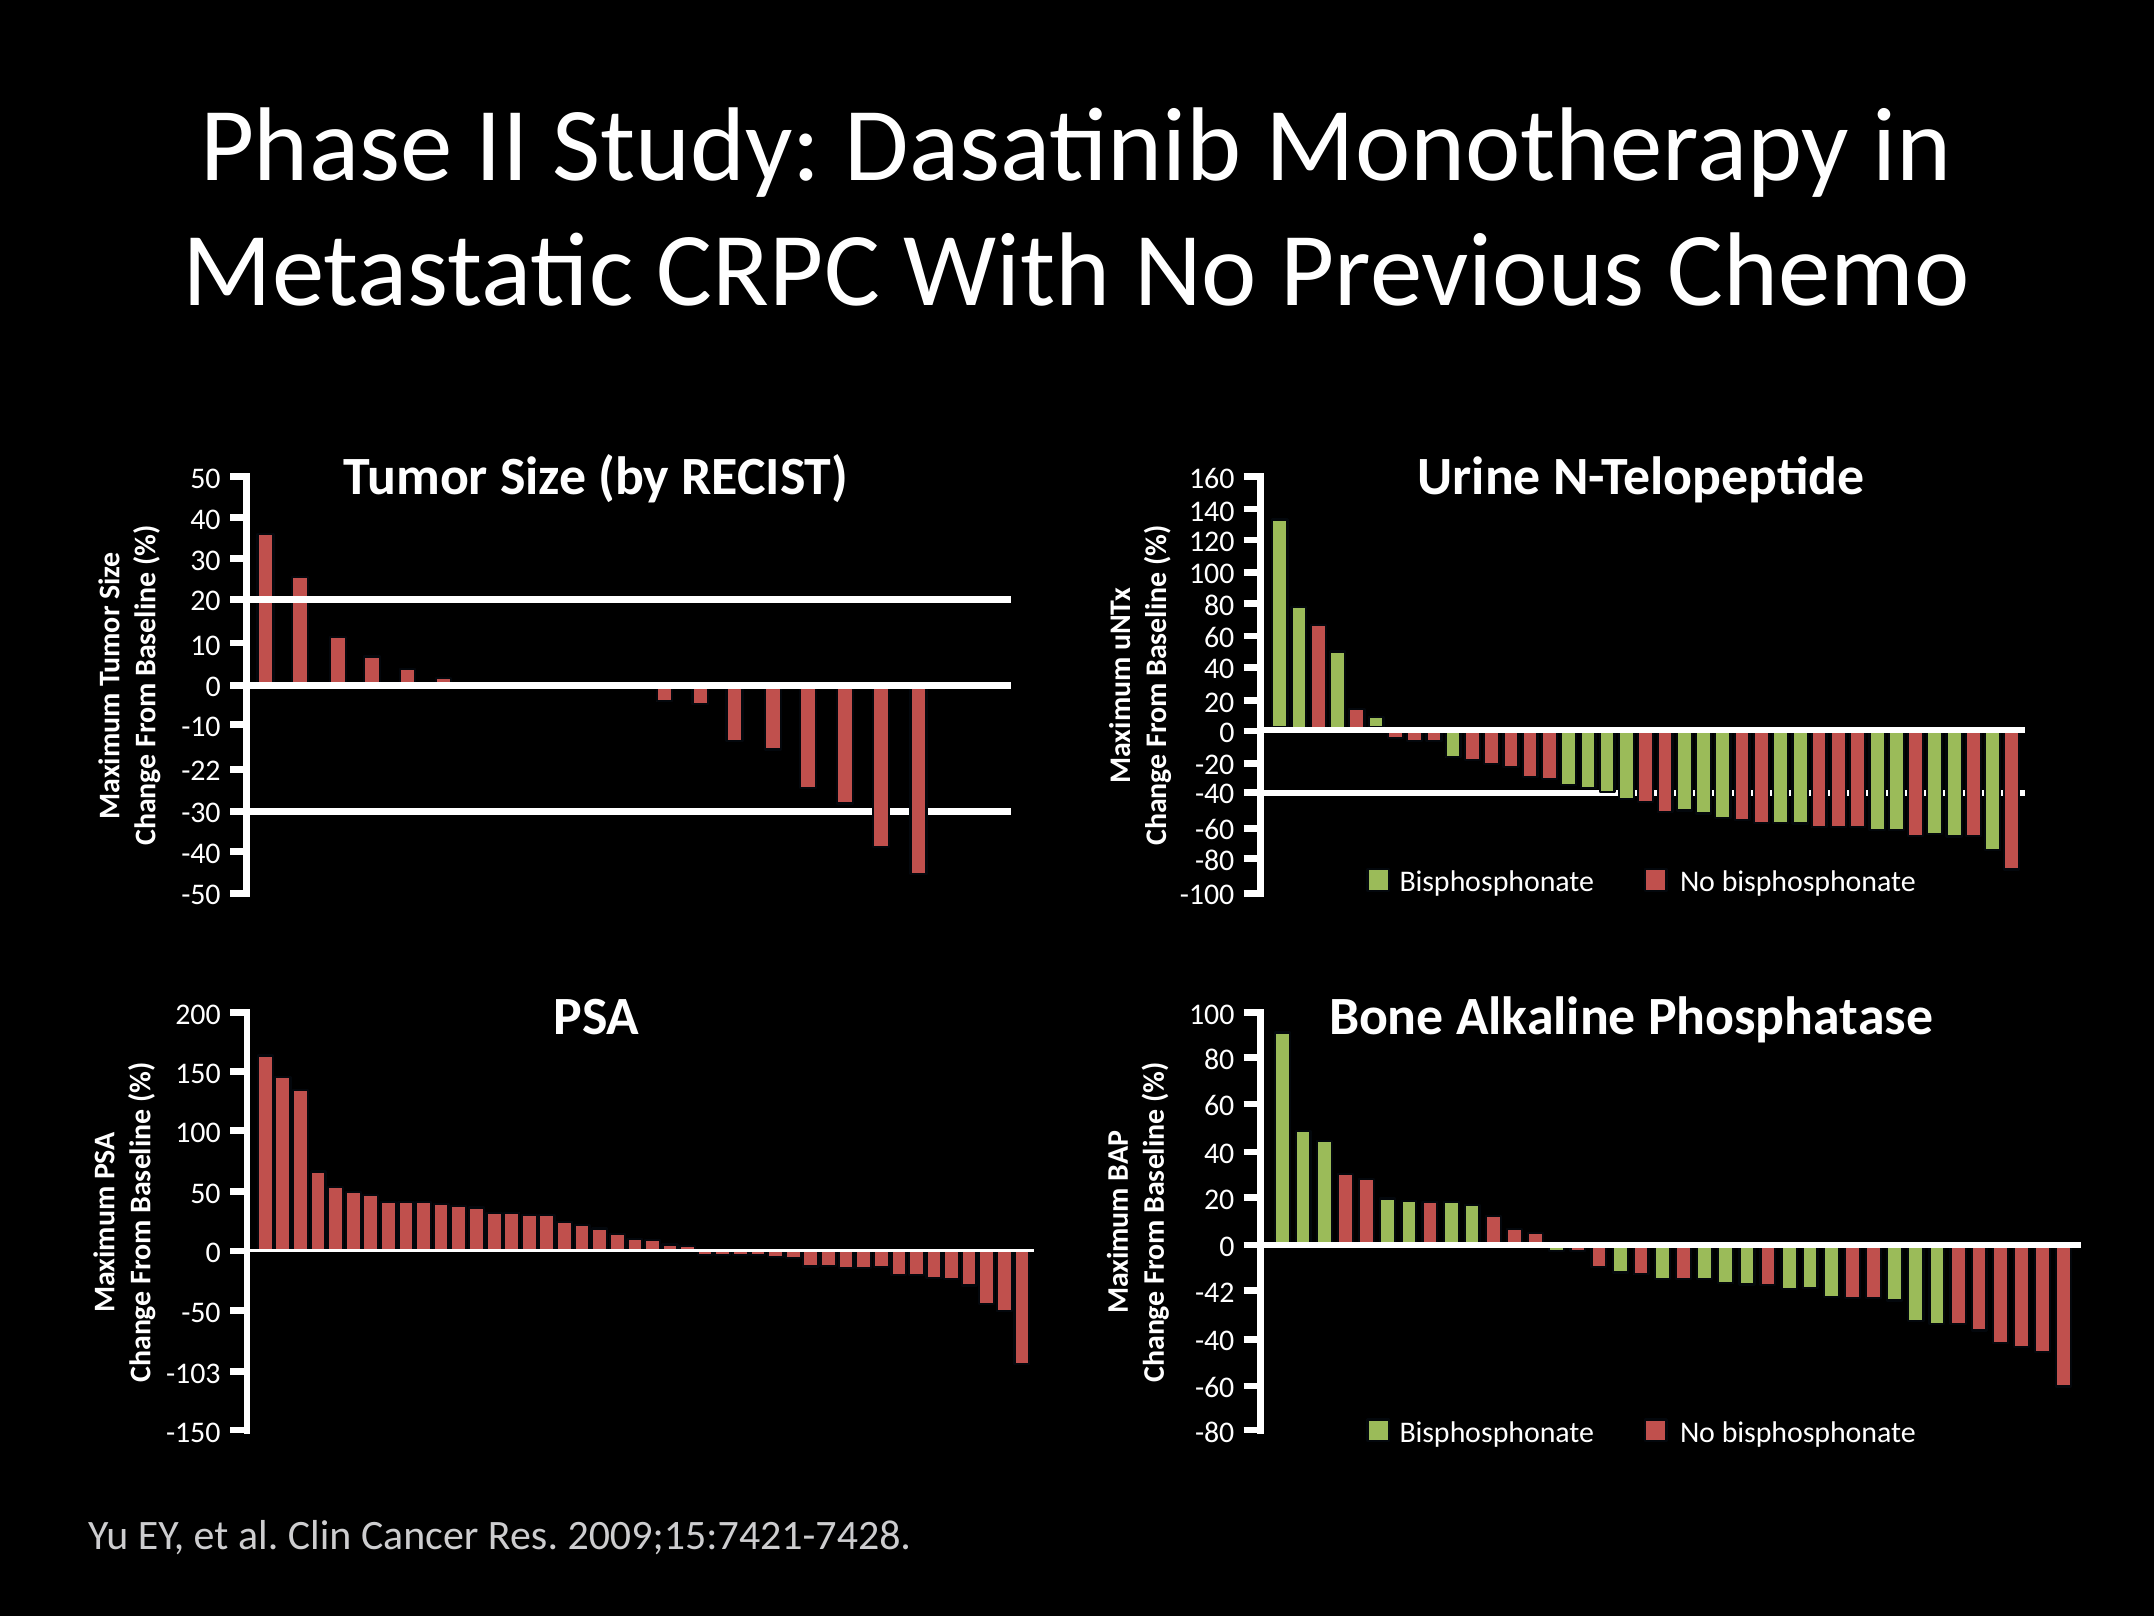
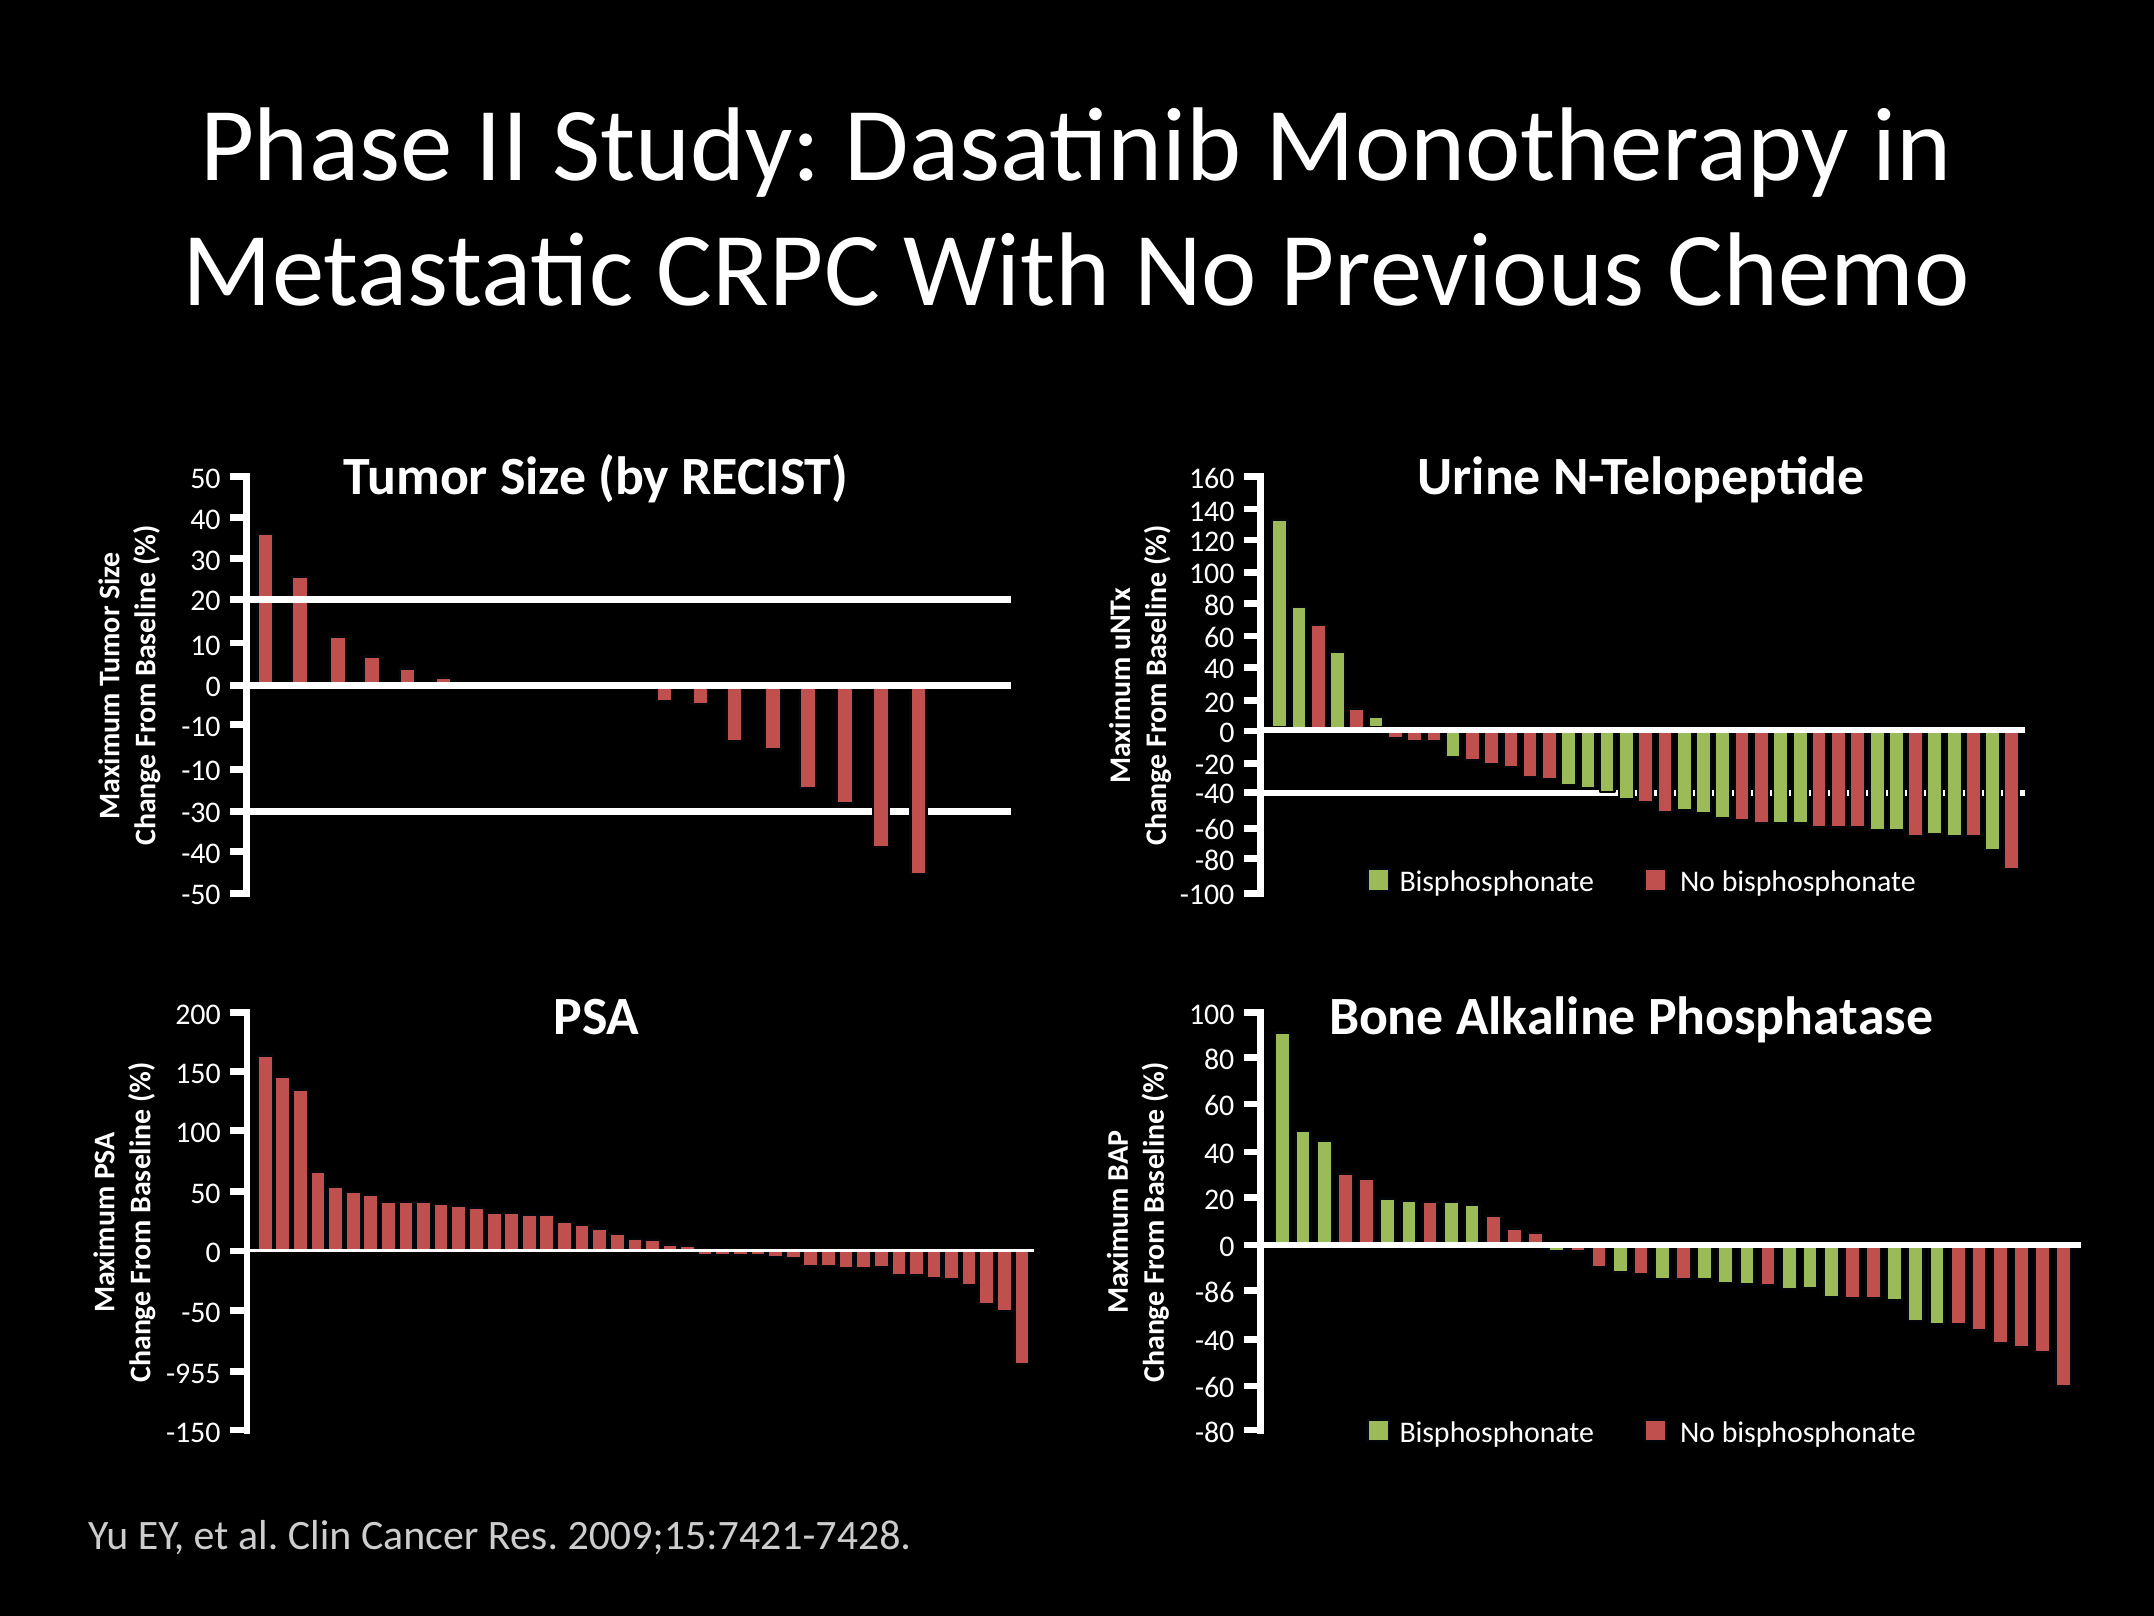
-22: -22 -> -10 (201, 771)
-42: -42 -> -86 (1215, 1292)
-103: -103 -> -955 (193, 1373)
